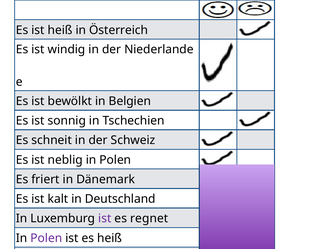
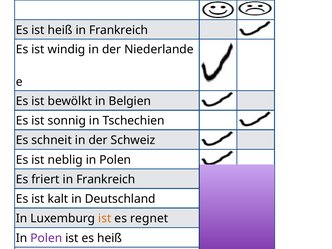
ist heiß in Österreich: Österreich -> Frankreich (119, 30)
friert in Dänemark: Dänemark -> Frankreich (106, 179)
ist colour: purple -> orange (105, 218)
